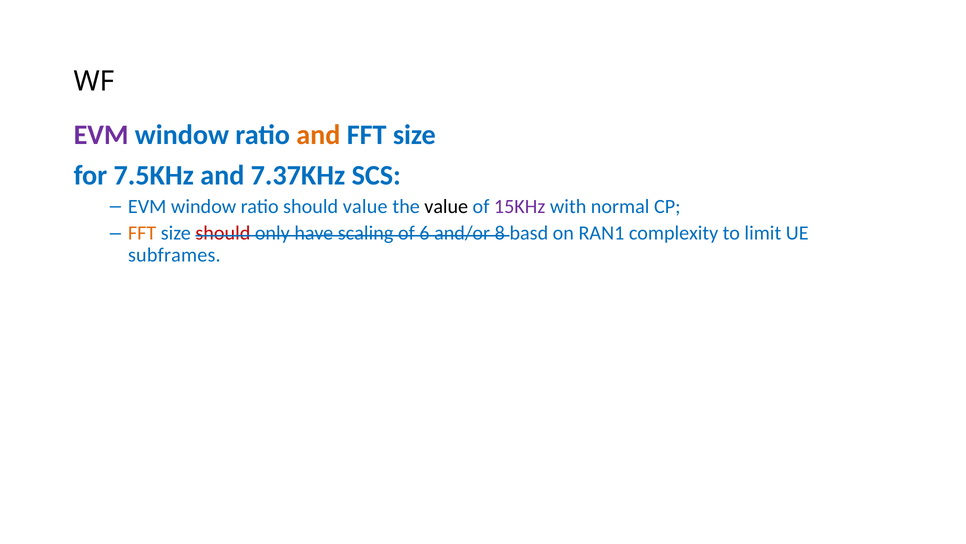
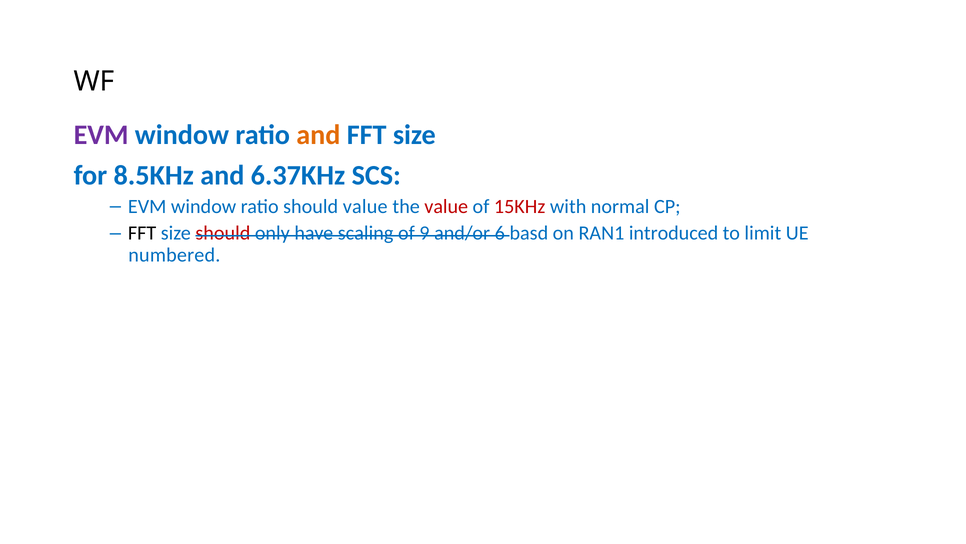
7.5KHz: 7.5KHz -> 8.5KHz (154, 175)
7.37KHz: 7.37KHz -> 6.37KHz (298, 175)
value colour: black -> red (446, 206)
15KHz colour: purple -> red (520, 206)
FFT colour: orange -> black (142, 233)
6: 6 -> 9 (424, 233)
8: 8 -> 6 (500, 233)
complexity: complexity -> introduced (674, 233)
subframes: subframes -> numbered (174, 255)
